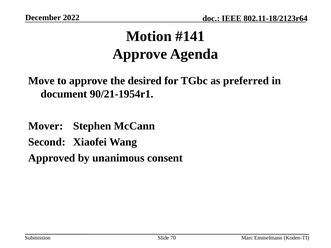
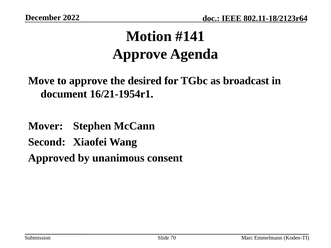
preferred: preferred -> broadcast (246, 81)
90/21-1954r1: 90/21-1954r1 -> 16/21-1954r1 (122, 94)
